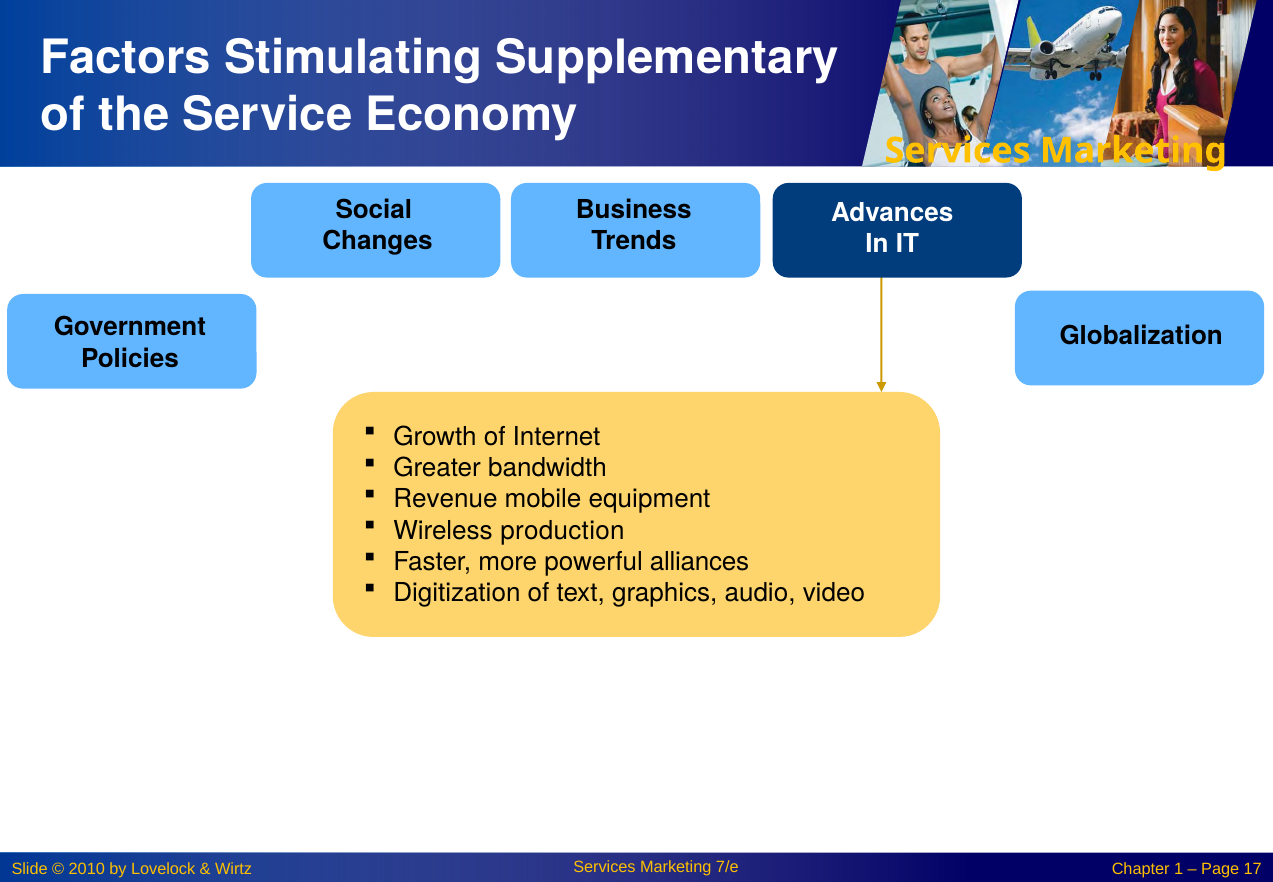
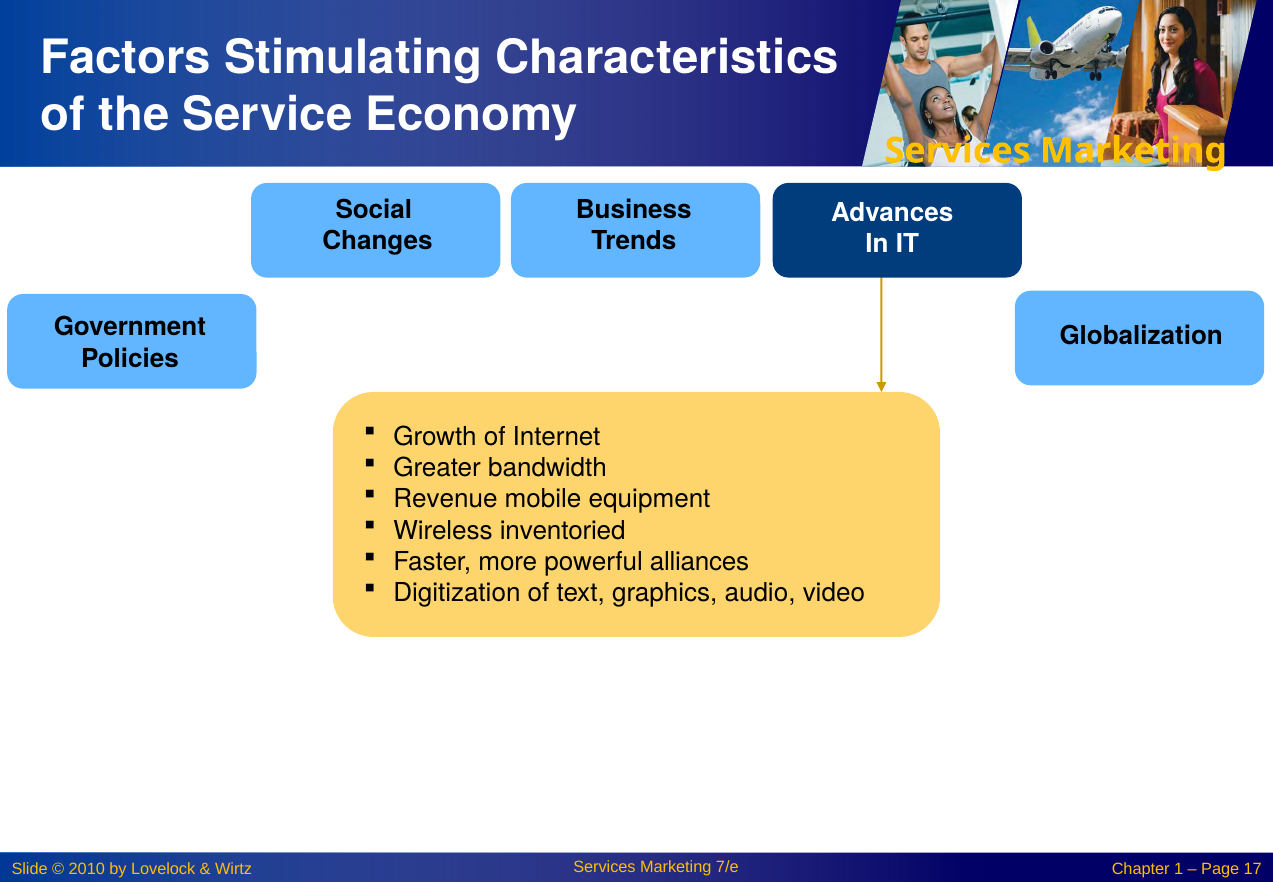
Supplementary: Supplementary -> Characteristics (667, 58)
production: production -> inventoried (563, 530)
